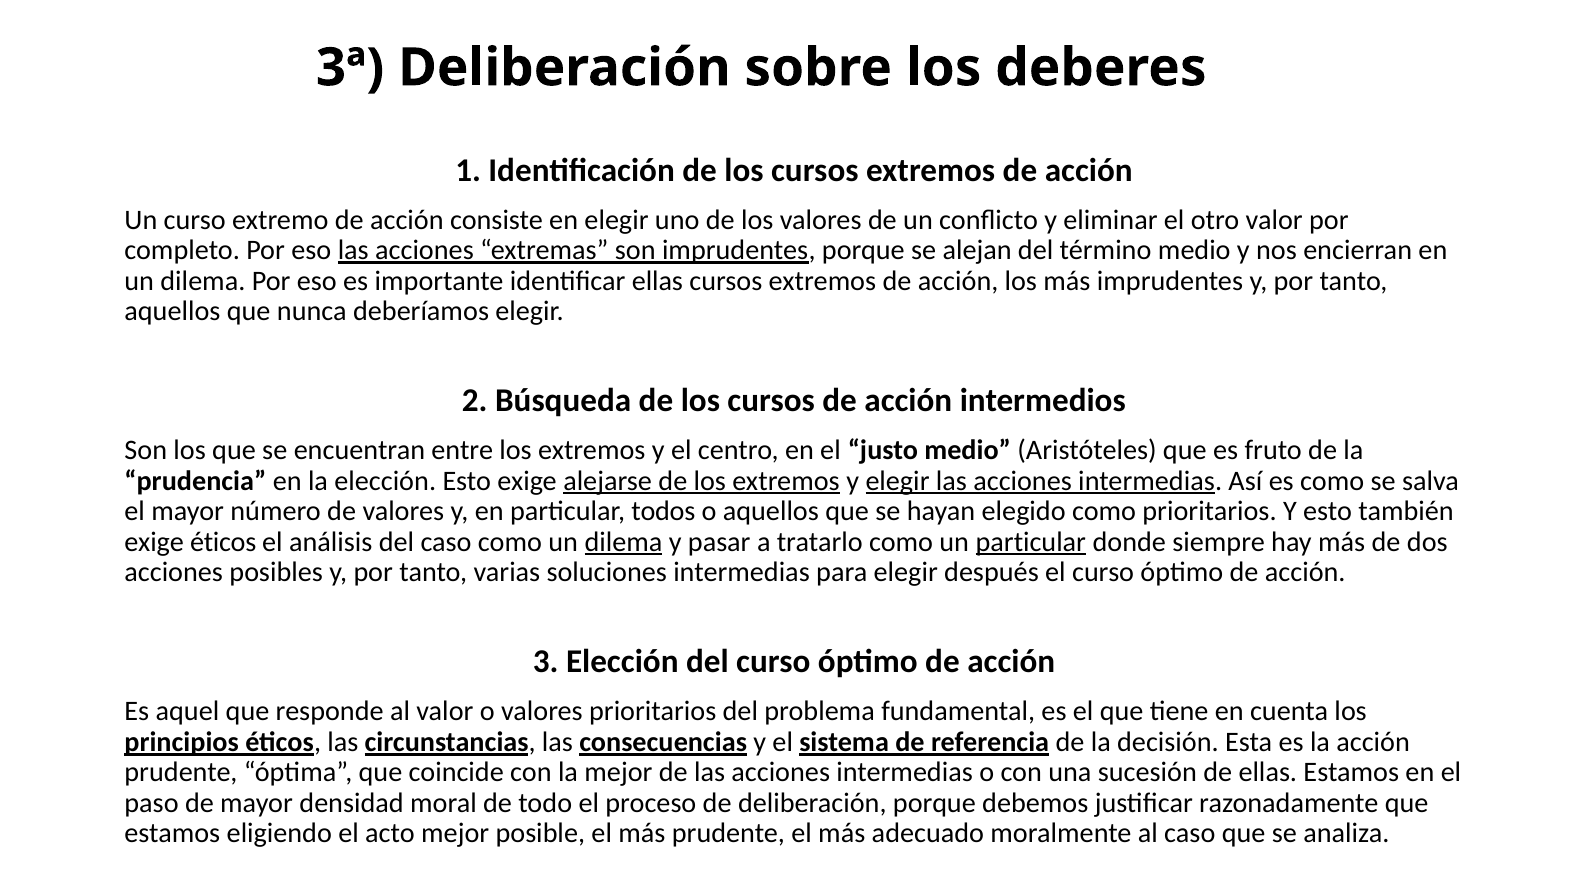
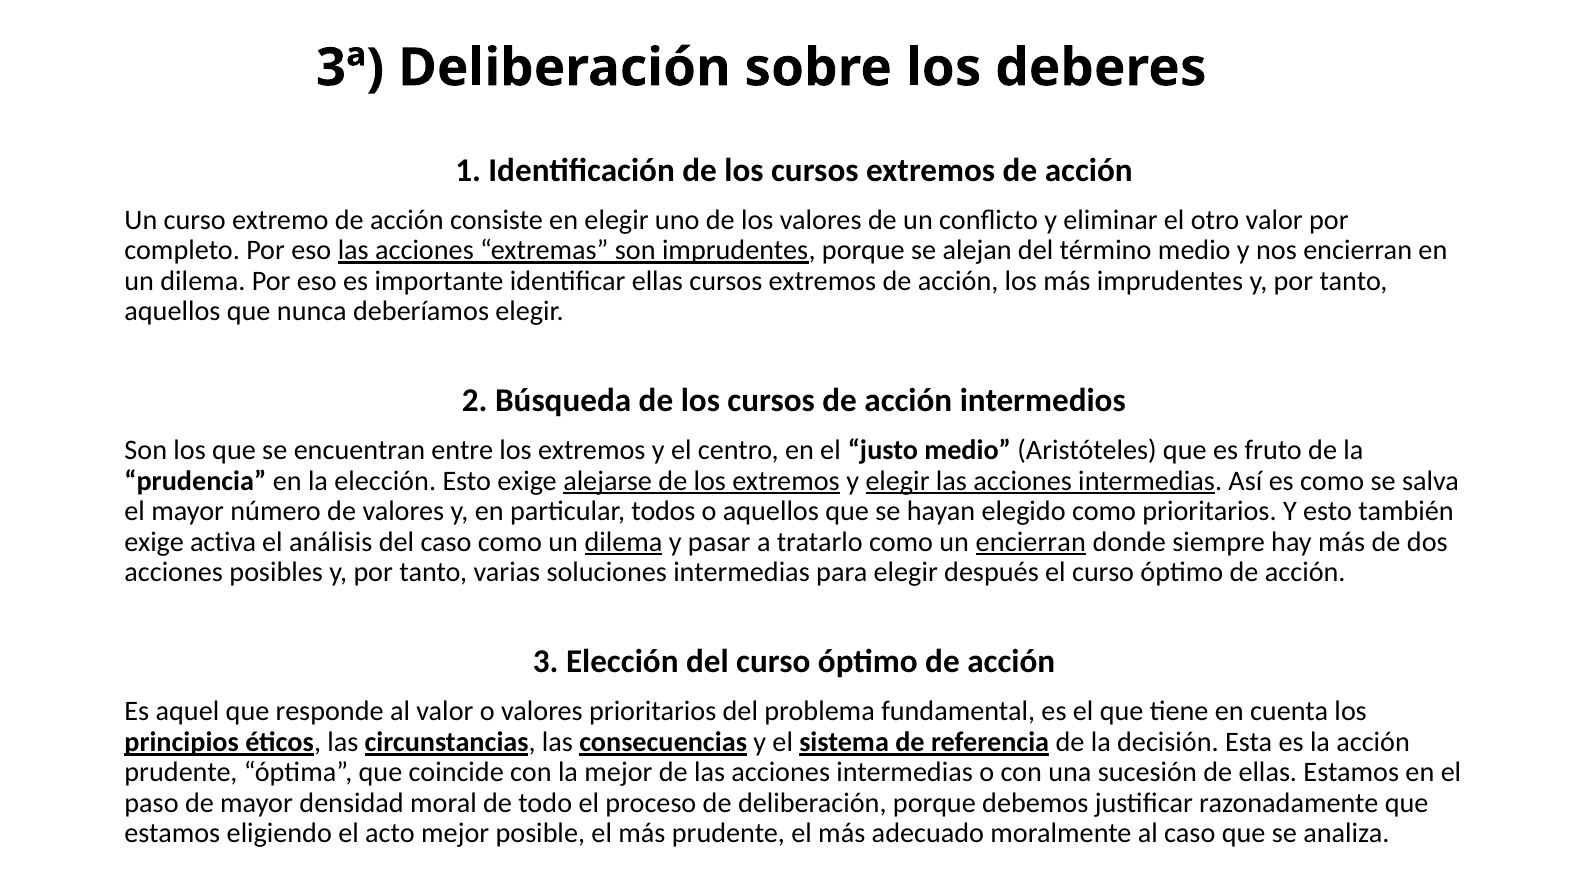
exige éticos: éticos -> activa (223, 542)
un particular: particular -> encierran (1031, 542)
